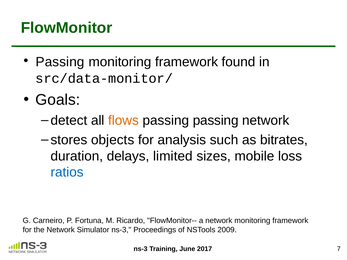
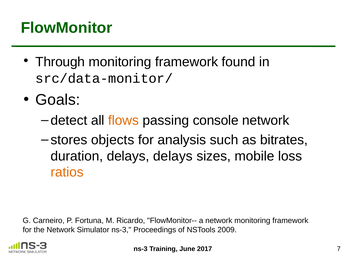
Passing: Passing -> Through (60, 62)
passing passing: passing -> console (216, 120)
delays limited: limited -> delays (173, 156)
ratios colour: blue -> orange (67, 172)
